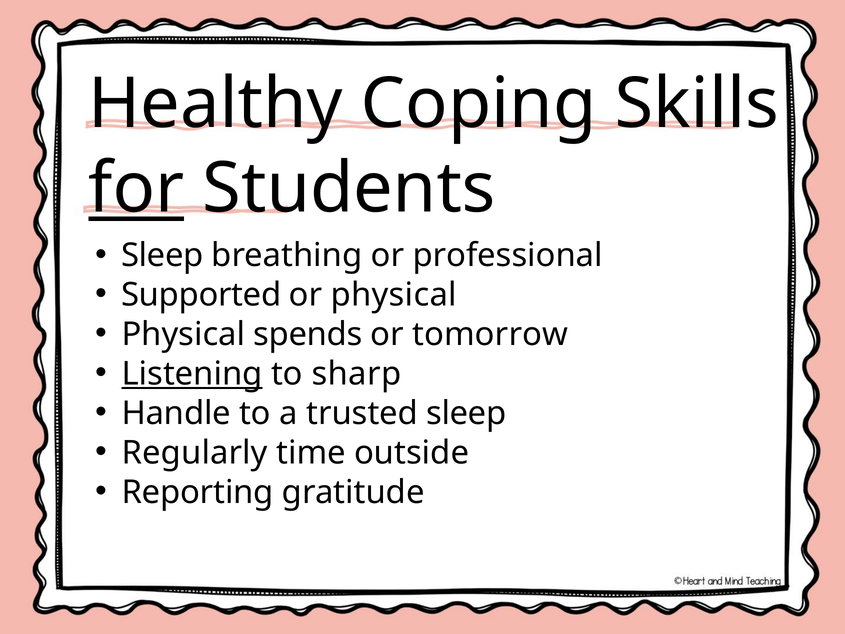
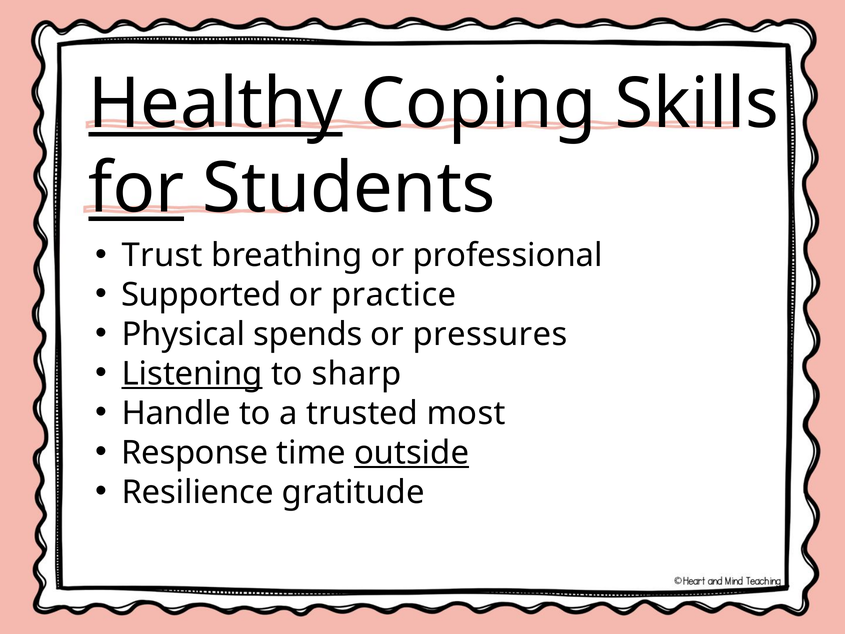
Healthy underline: none -> present (215, 104)
Sleep: Sleep -> Trust (162, 255)
or physical: physical -> practice (394, 295)
tomorrow: tomorrow -> pressures (490, 334)
trusted sleep: sleep -> most (466, 413)
Regularly: Regularly -> Response (195, 453)
outside underline: none -> present (412, 453)
Reporting: Reporting -> Resilience (198, 492)
